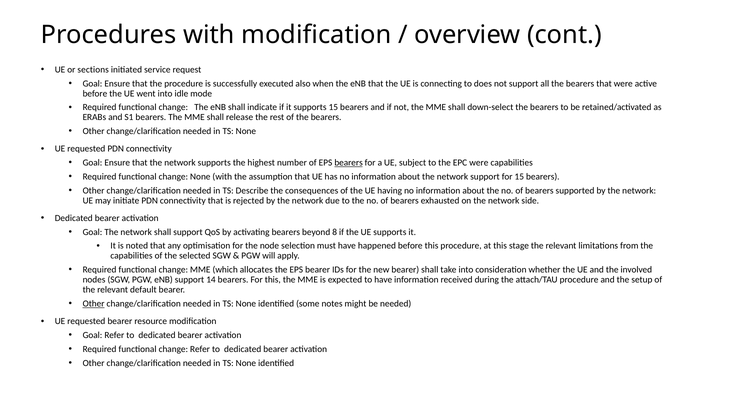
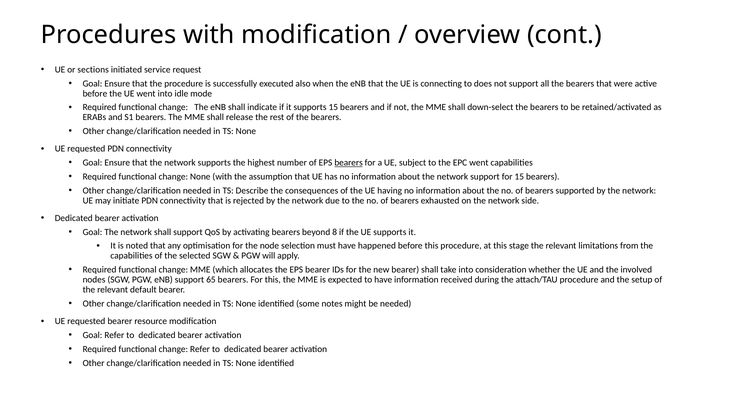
EPC were: were -> went (479, 163)
14: 14 -> 65 (211, 280)
Other underline: present -> none (94, 304)
